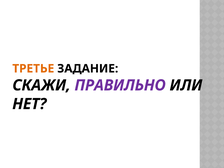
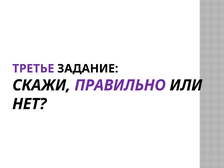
ТРЕТЬЕ colour: orange -> purple (33, 69)
